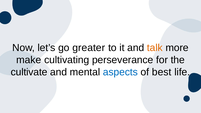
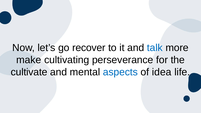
greater: greater -> recover (89, 48)
talk colour: orange -> blue (155, 48)
best: best -> idea (162, 72)
